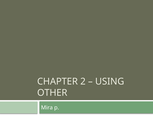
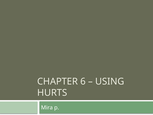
2: 2 -> 6 (83, 81)
OTHER: OTHER -> HURTS (52, 92)
